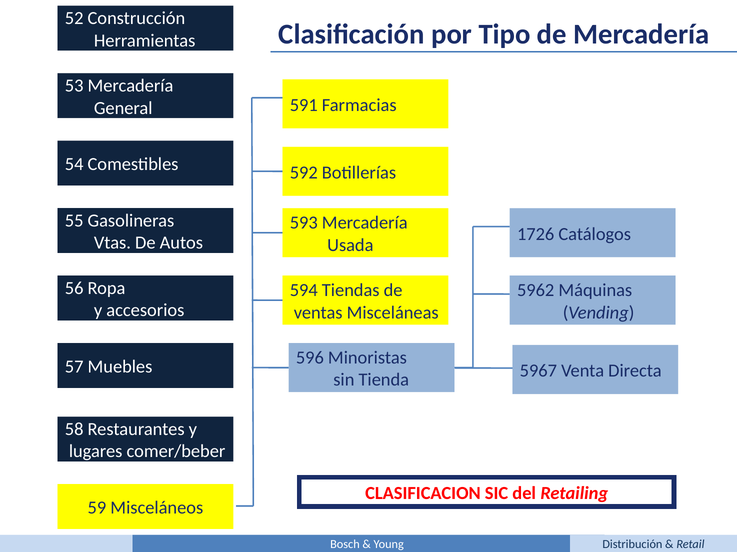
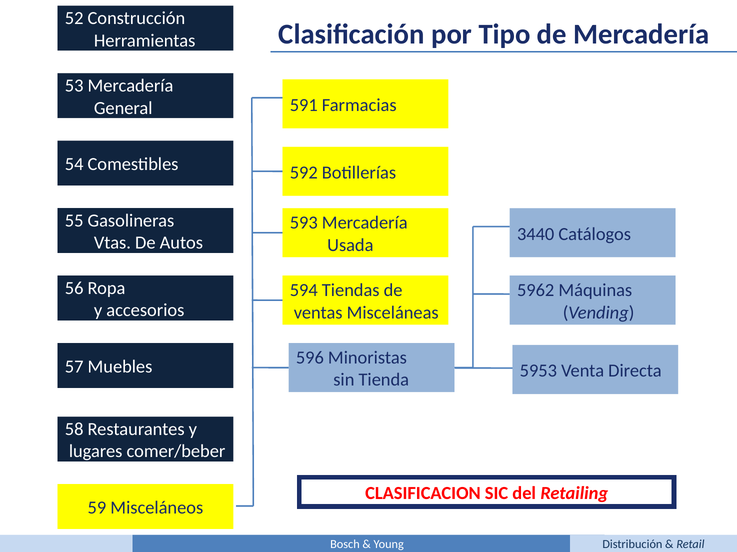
1726: 1726 -> 3440 (536, 234)
5967: 5967 -> 5953 (538, 371)
